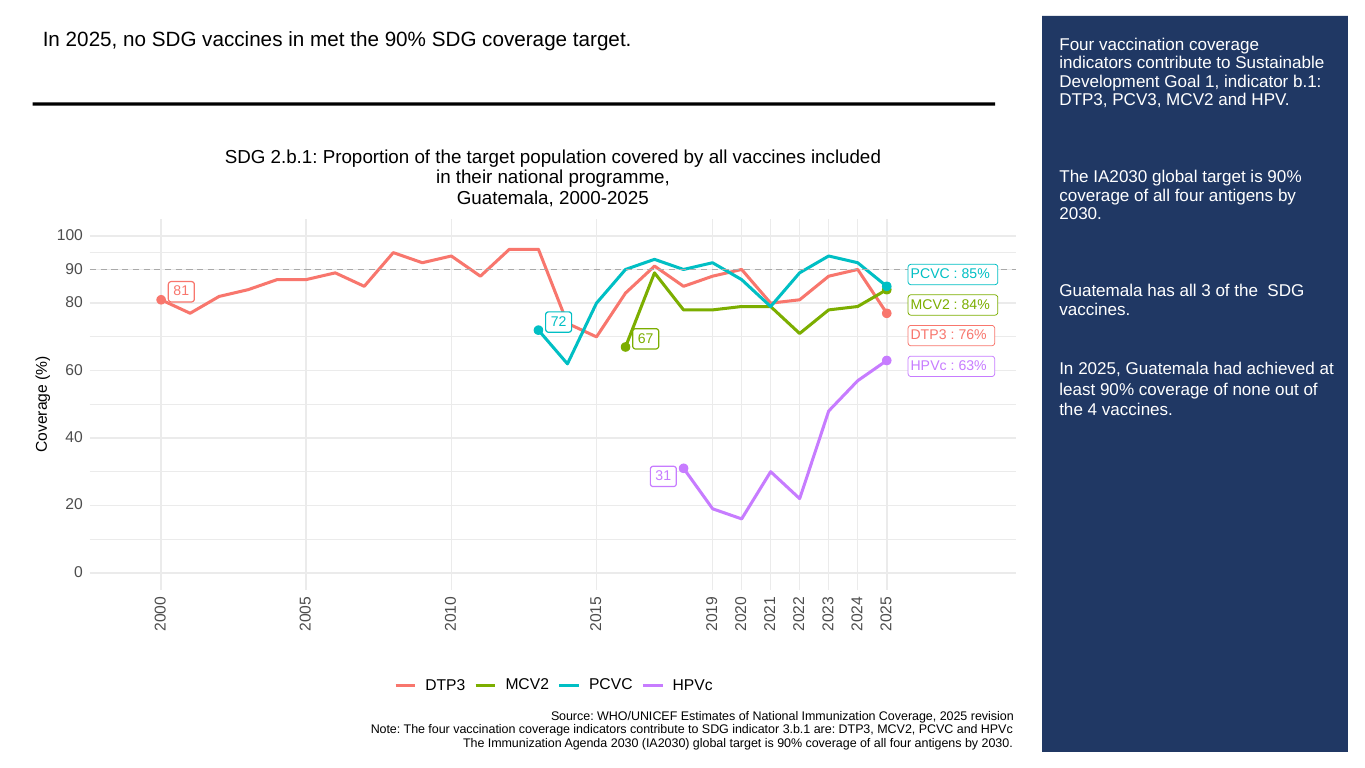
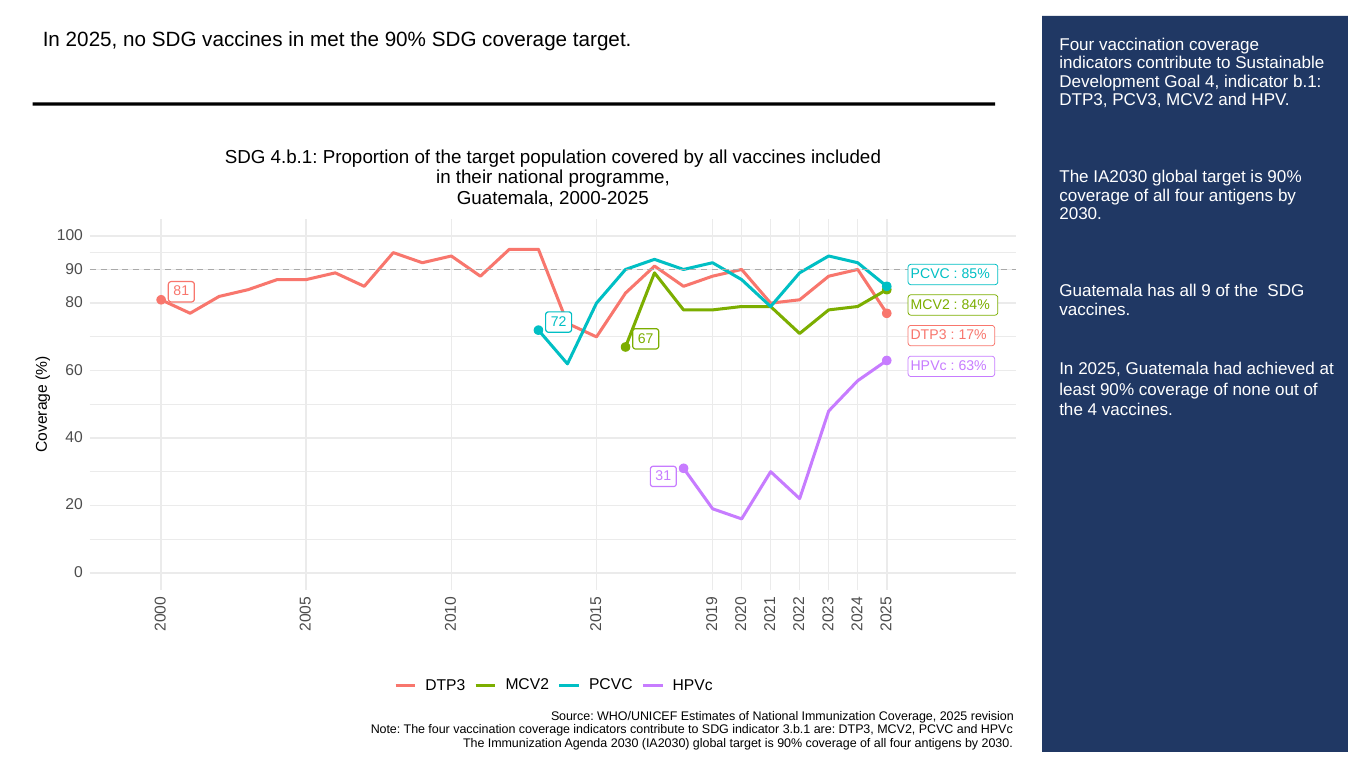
Goal 1: 1 -> 4 (1212, 82)
2.b.1: 2.b.1 -> 4.b.1 (294, 157)
all 3: 3 -> 9 (1206, 291)
76%: 76% -> 17% (973, 335)
